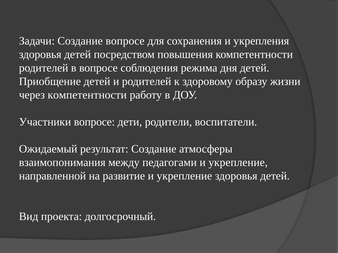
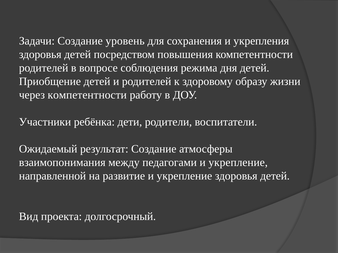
Создание вопросе: вопросе -> уровень (125, 41)
Участники вопросе: вопросе -> ребёнка (94, 122)
